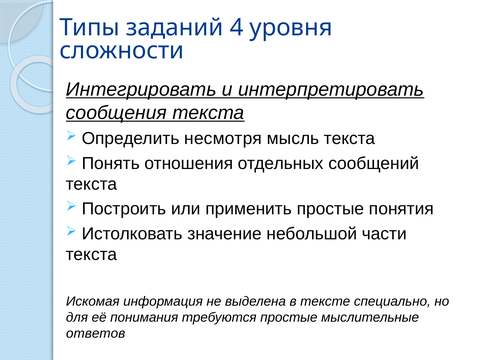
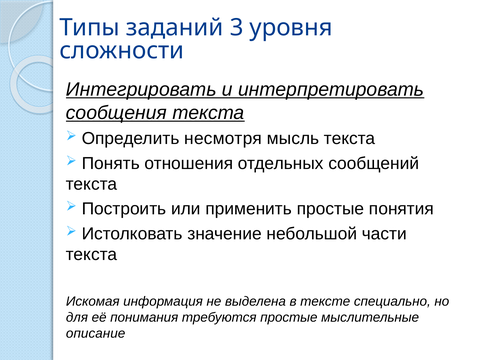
4: 4 -> 3 (237, 28)
ответов: ответов -> описание (96, 333)
